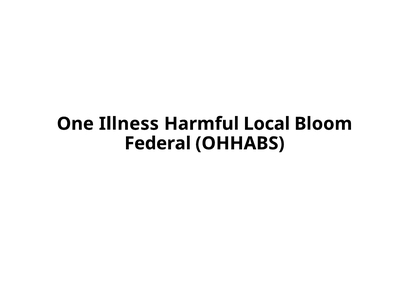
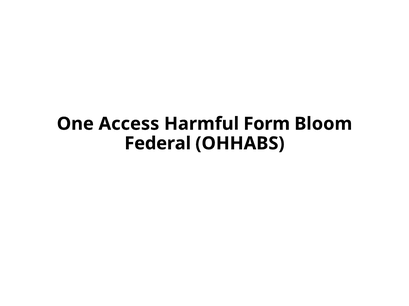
Illness: Illness -> Access (129, 124)
Local: Local -> Form (267, 124)
